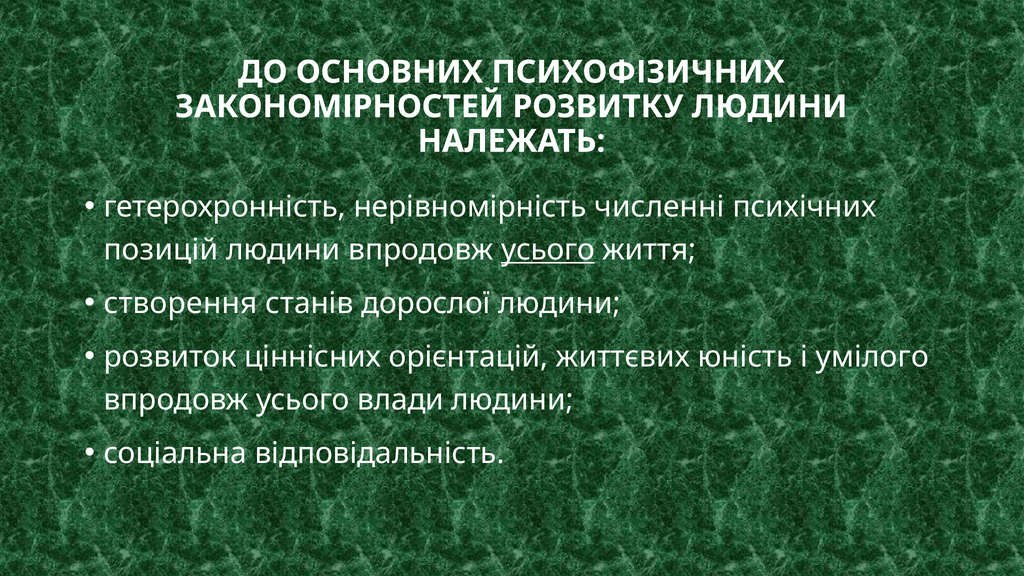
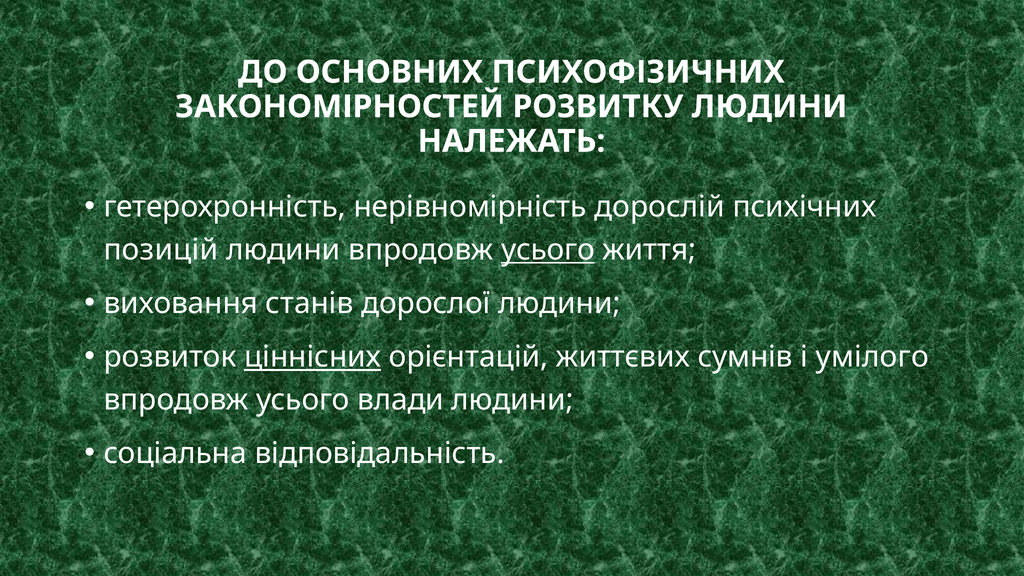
численні: численні -> дорослій (660, 207)
створення: створення -> виховання (181, 303)
ціннісних underline: none -> present (313, 357)
юність: юність -> сумнів (745, 357)
